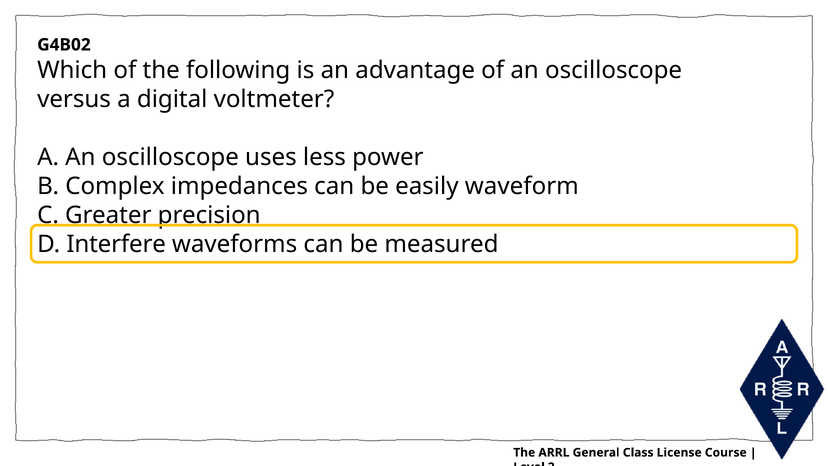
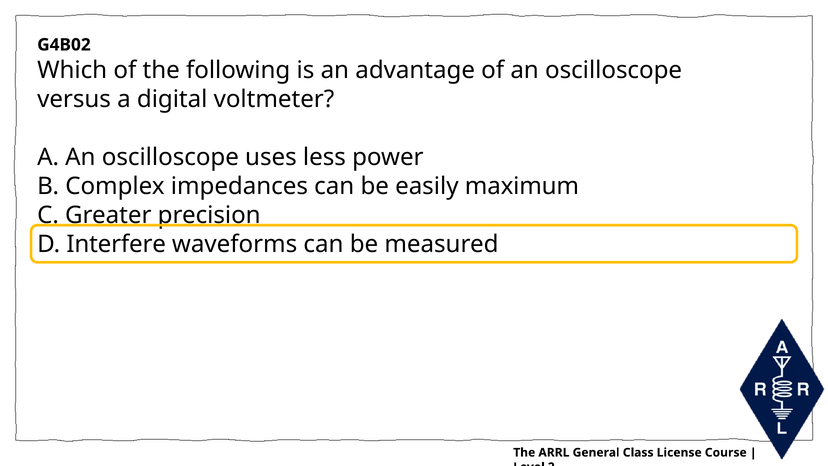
waveform: waveform -> maximum (522, 186)
